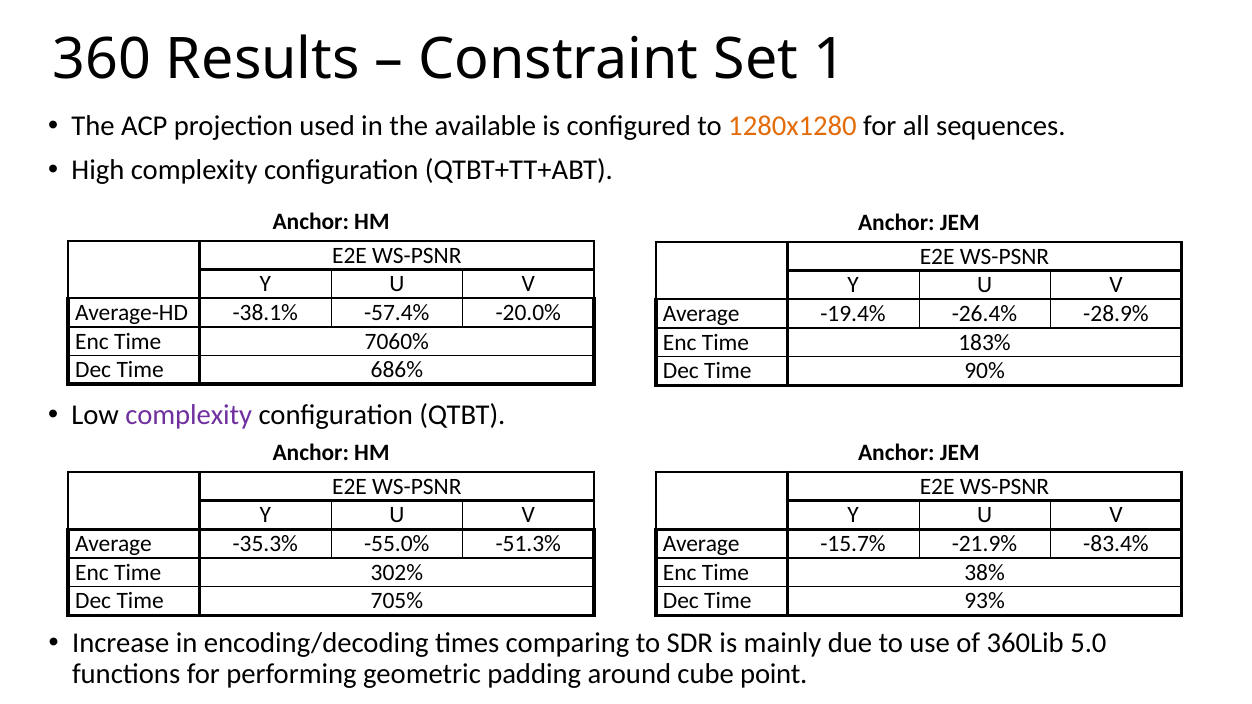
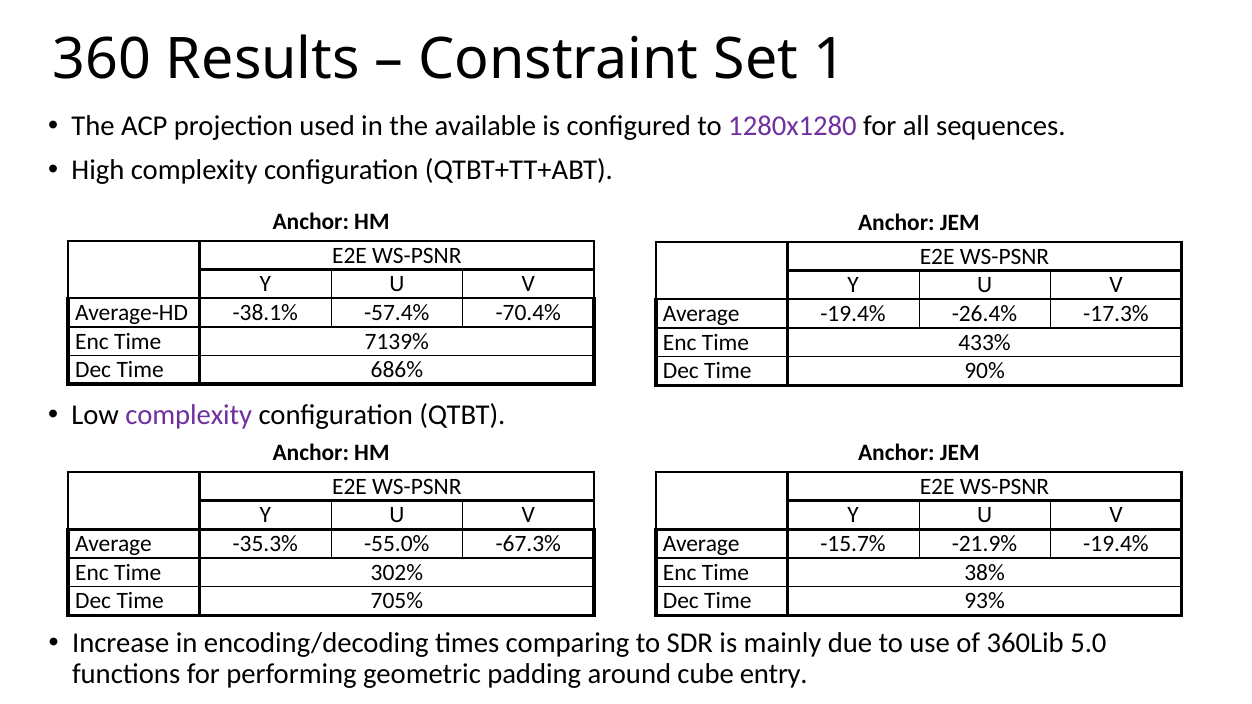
1280x1280 colour: orange -> purple (793, 126)
-20.0%: -20.0% -> -70.4% (528, 313)
-28.9%: -28.9% -> -17.3% (1116, 314)
7060%: 7060% -> 7139% (397, 342)
183%: 183% -> 433% (985, 343)
-51.3%: -51.3% -> -67.3% (528, 544)
-21.9% -83.4%: -83.4% -> -19.4% (1116, 544)
point: point -> entry (774, 674)
